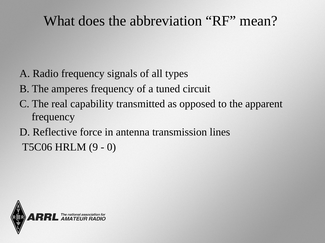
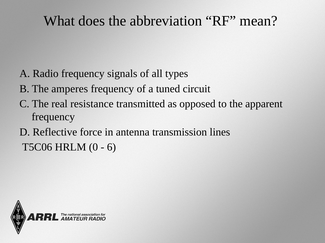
capability: capability -> resistance (92, 104)
9: 9 -> 0 (93, 148)
0: 0 -> 6 (111, 148)
